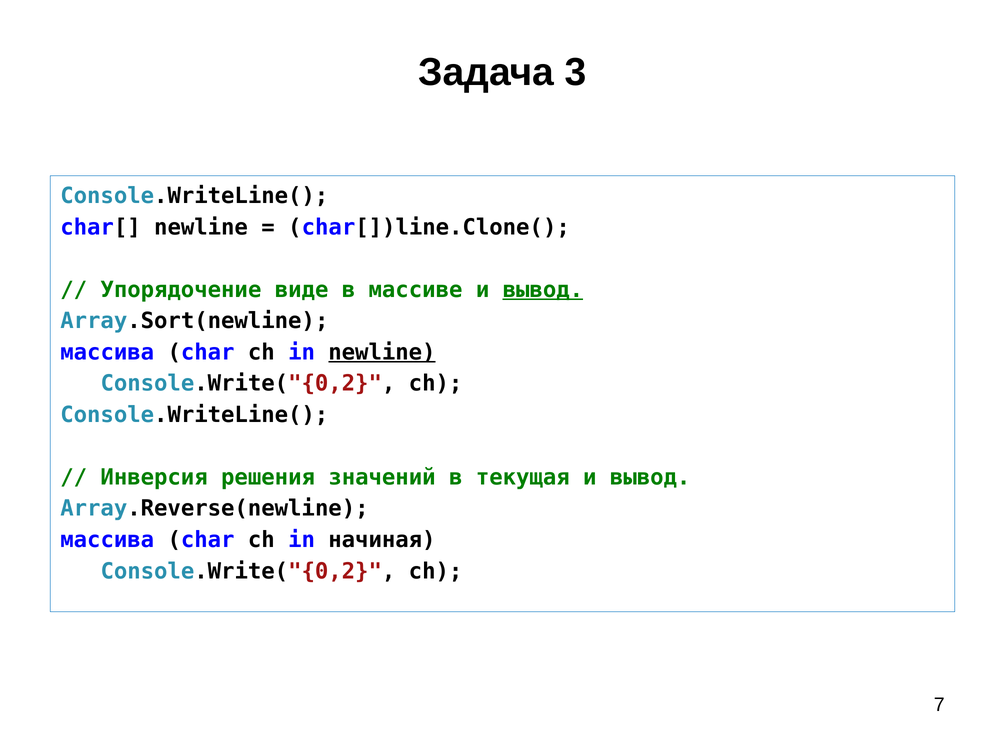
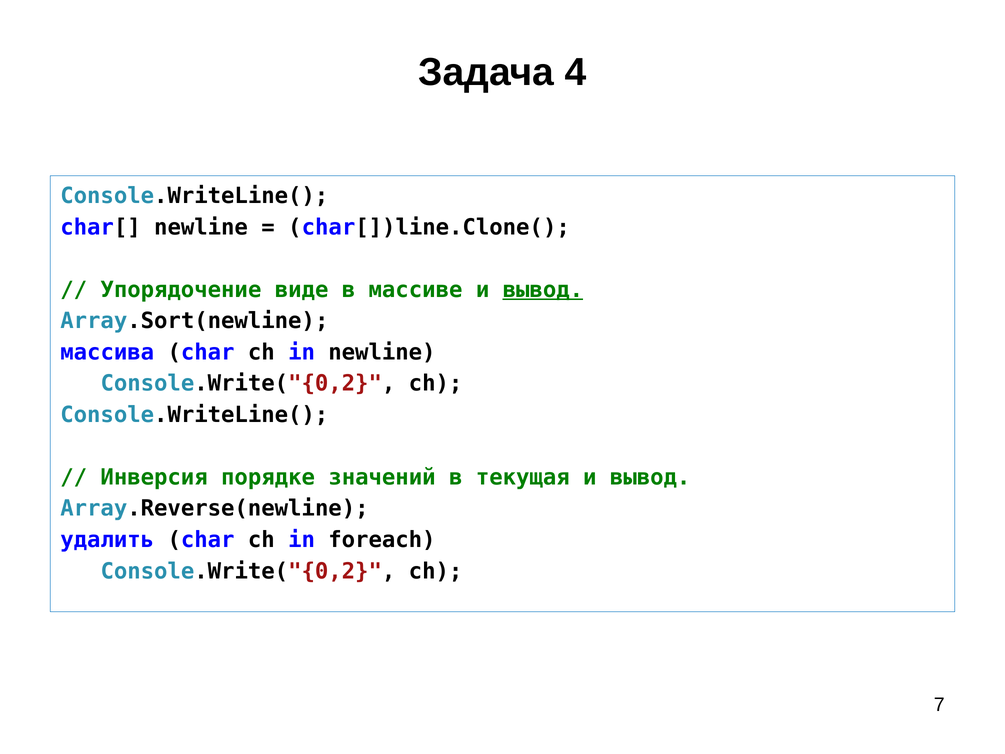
3: 3 -> 4 (576, 72)
newline underline: present -> none (382, 352)
решения: решения -> порядке (268, 477)
массива: массива -> удалить (107, 540)
начиная: начиная -> foreach (382, 540)
